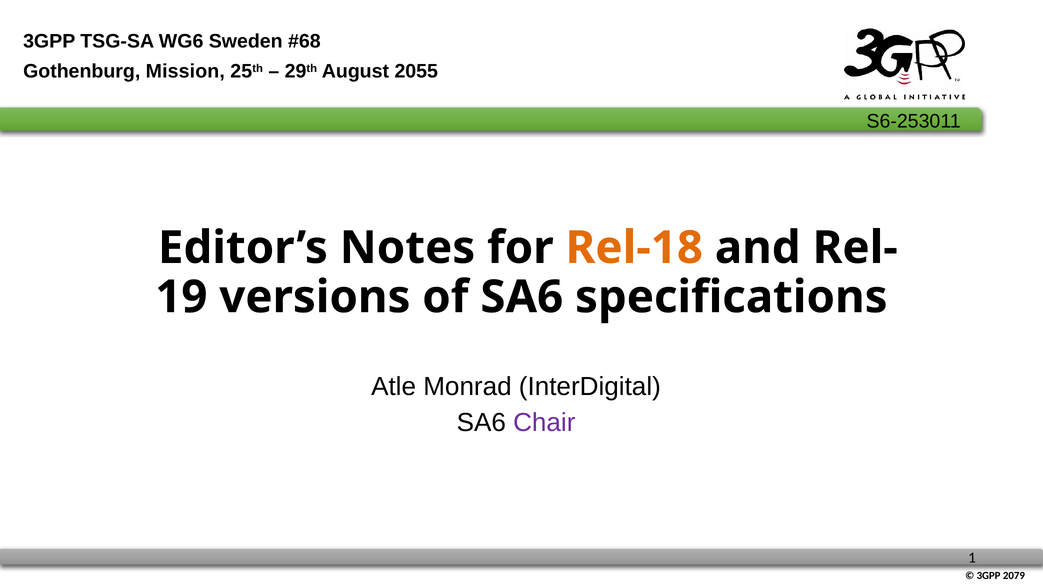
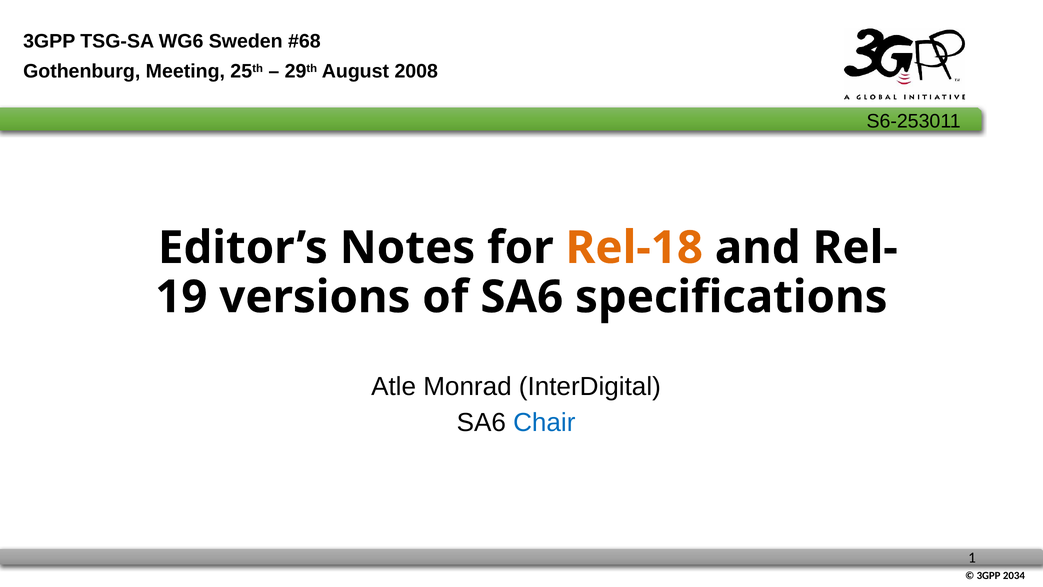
Mission: Mission -> Meeting (185, 71)
2055: 2055 -> 2008 (416, 71)
Chair colour: purple -> blue (544, 422)
2079: 2079 -> 2034 (1014, 575)
